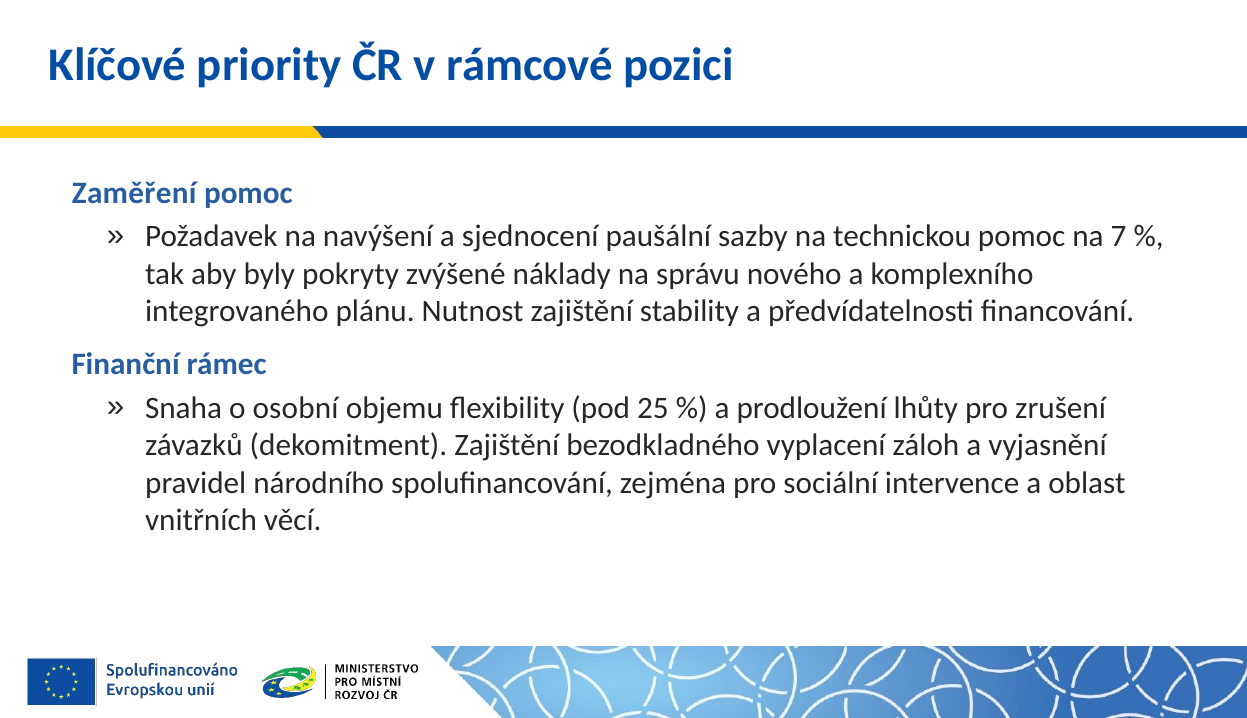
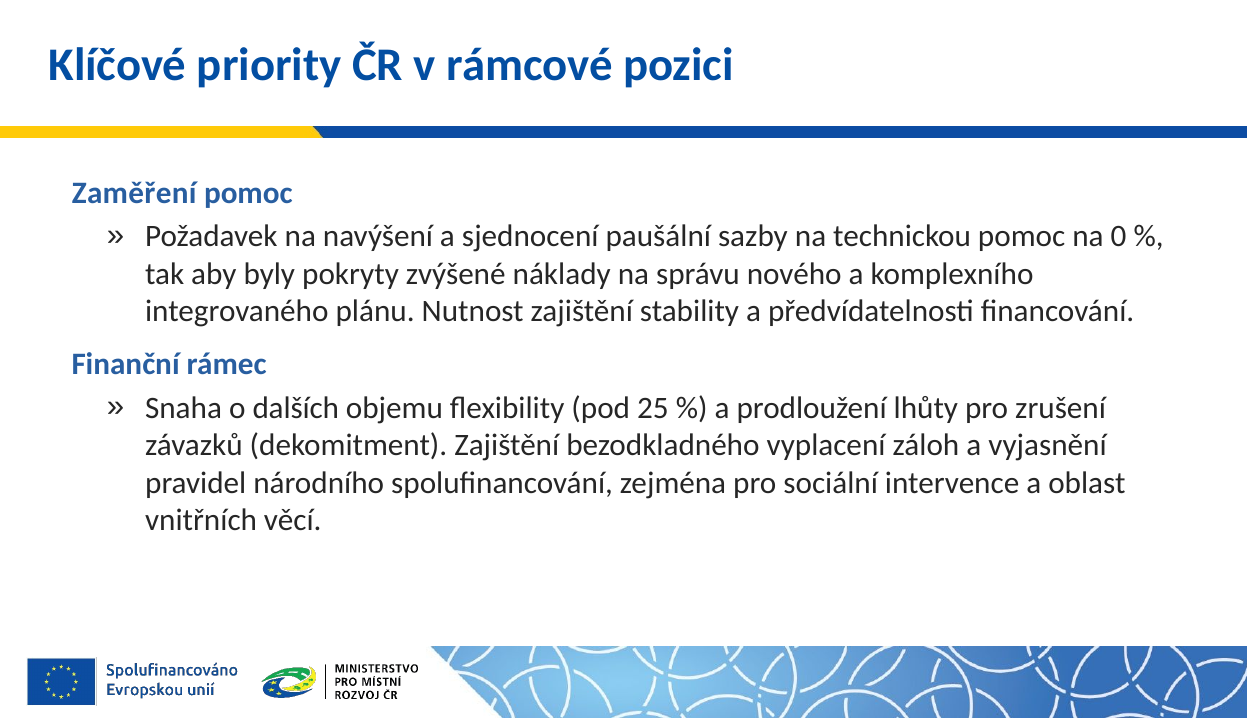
7: 7 -> 0 (1119, 237)
osobní: osobní -> dalších (296, 408)
